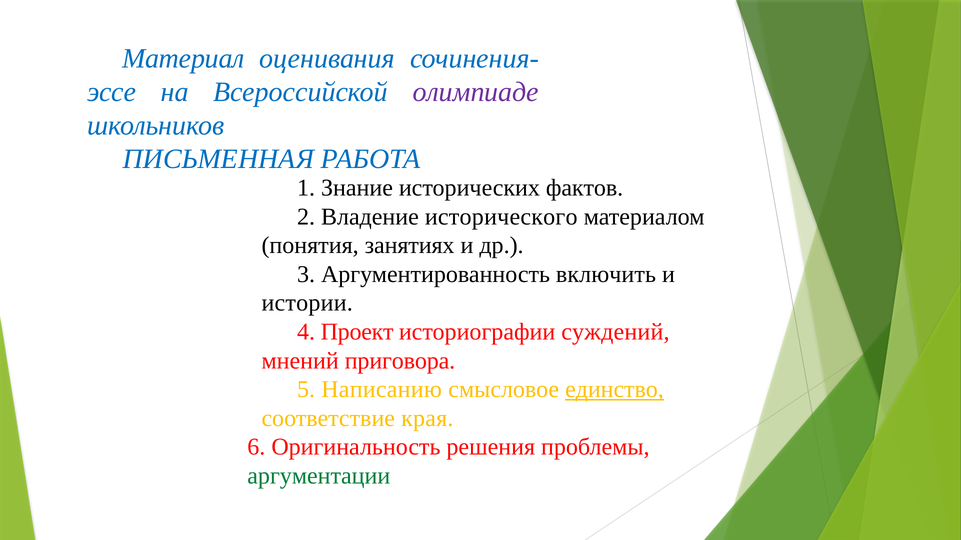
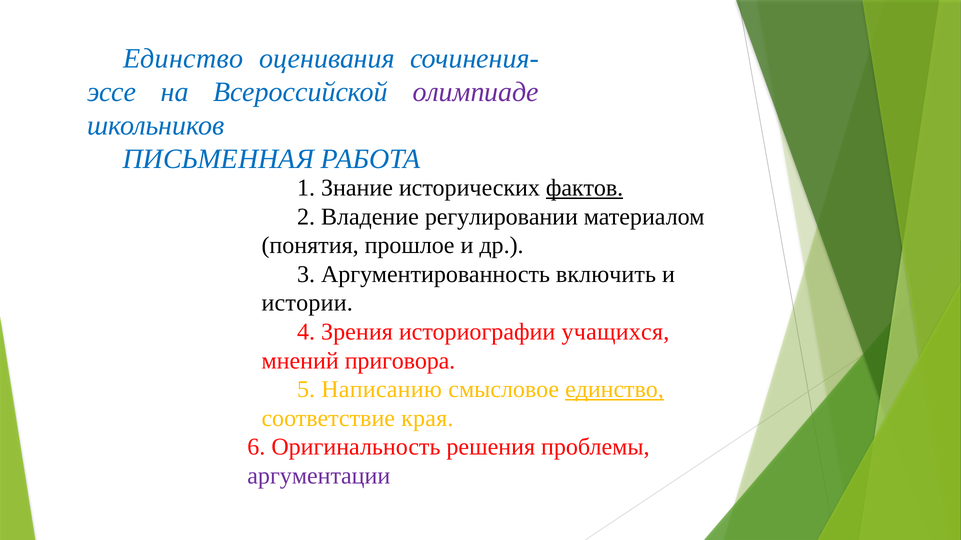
Материал: Материал -> Единство (183, 58)
фактов underline: none -> present (585, 188)
исторического: исторического -> регулировании (501, 217)
занятиях: занятиях -> прошлое (410, 246)
Проект: Проект -> Зрения (357, 332)
суждений: суждений -> учащихся (615, 332)
аргументации colour: green -> purple (319, 476)
